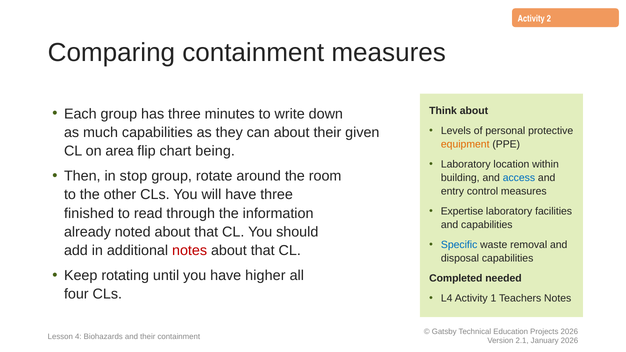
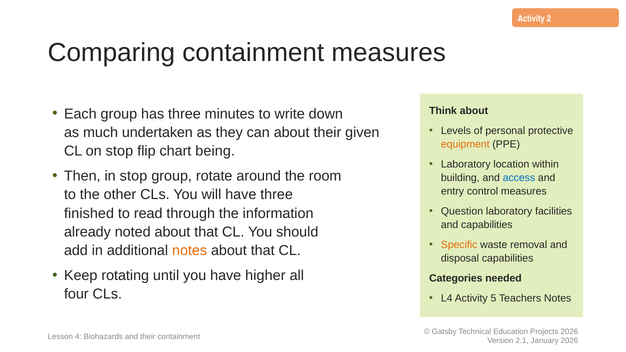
much capabilities: capabilities -> undertaken (157, 133)
on area: area -> stop (119, 151)
Expertise: Expertise -> Question (462, 211)
Specific colour: blue -> orange (459, 245)
notes colour: red -> orange (190, 251)
Completed: Completed -> Categories (456, 278)
1: 1 -> 5 (493, 299)
